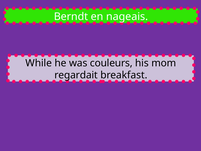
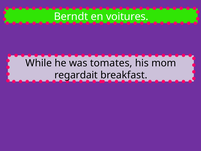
nageais: nageais -> voitures (127, 16)
couleurs: couleurs -> tomates (111, 63)
